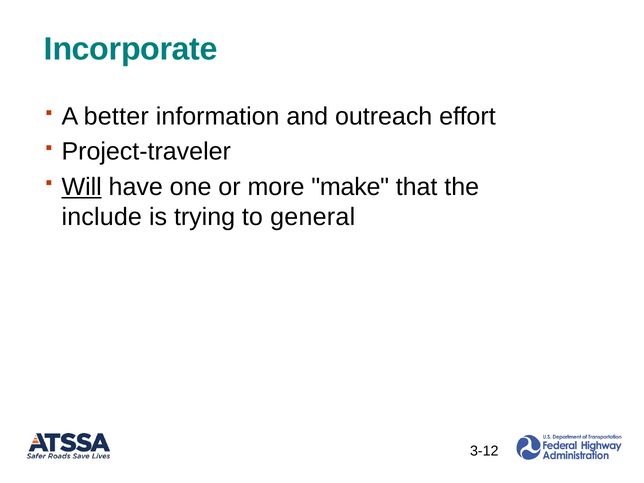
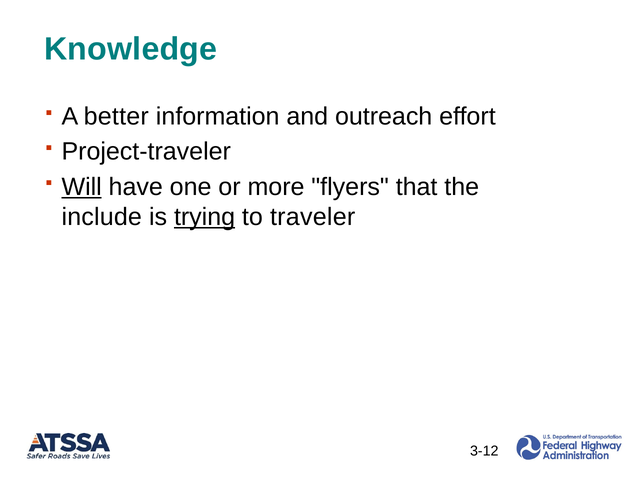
Incorporate: Incorporate -> Knowledge (131, 49)
make: make -> flyers (350, 187)
trying underline: none -> present (205, 217)
general: general -> traveler (313, 217)
